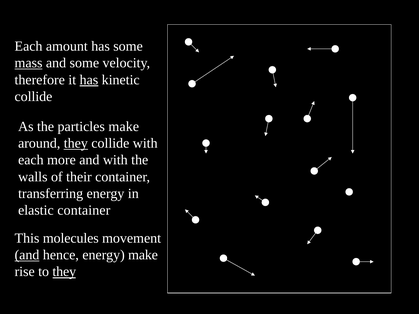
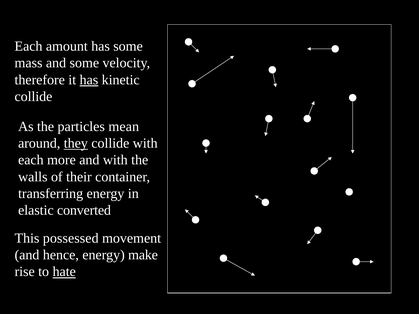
mass underline: present -> none (29, 63)
particles make: make -> mean (124, 127)
elastic container: container -> converted (84, 210)
molecules: molecules -> possessed (71, 238)
and underline: present -> none (27, 255)
to they: they -> hate (64, 272)
